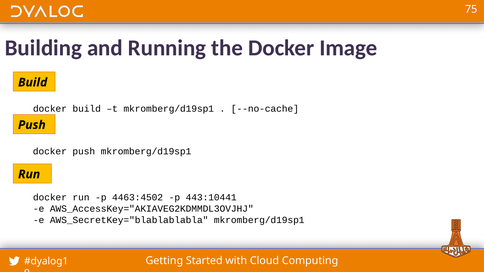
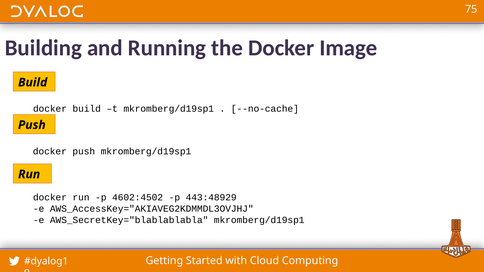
4463:4502: 4463:4502 -> 4602:4502 (138, 198)
443:10441: 443:10441 -> 443:48929 (211, 198)
